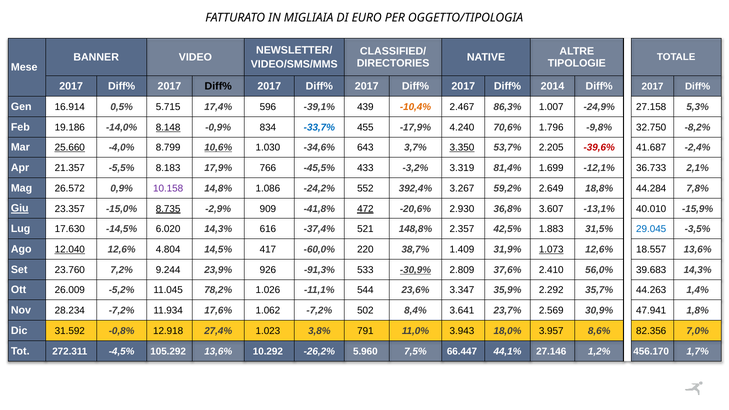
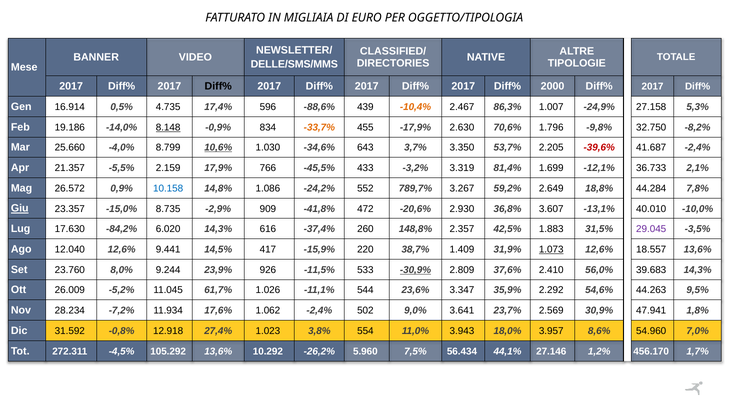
VIDEO/SMS/MMS: VIDEO/SMS/MMS -> DELLE/SMS/MMS (294, 64)
2014: 2014 -> 2000 (553, 86)
5.715: 5.715 -> 4.735 (168, 107)
-39,1%: -39,1% -> -88,6% (319, 107)
-33,7% colour: blue -> orange (319, 127)
4.240: 4.240 -> 2.630 (462, 127)
25.660 underline: present -> none (70, 148)
3.350 underline: present -> none (462, 148)
8.183: 8.183 -> 2.159 (168, 168)
10.158 colour: purple -> blue (168, 188)
392,4%: 392,4% -> 789,7% (415, 188)
8.735 underline: present -> none (168, 209)
472 underline: present -> none (365, 209)
-15,9%: -15,9% -> -10,0% (698, 209)
-14,5%: -14,5% -> -84,2% (122, 229)
521: 521 -> 260 (365, 229)
29.045 colour: blue -> purple (651, 229)
12.040 underline: present -> none (70, 250)
4.804: 4.804 -> 9.441 (168, 250)
-60,0%: -60,0% -> -15,9% (319, 250)
7,2%: 7,2% -> 8,0% (122, 270)
-91,3%: -91,3% -> -11,5% (319, 270)
78,2%: 78,2% -> 61,7% (218, 290)
35,7%: 35,7% -> 54,6% (599, 290)
1,4%: 1,4% -> 9,5% (698, 290)
1.062 -7,2%: -7,2% -> -2,4% (319, 311)
8,4%: 8,4% -> 9,0% (415, 311)
791: 791 -> 554 (365, 331)
82.356: 82.356 -> 54.960 (651, 331)
66.447: 66.447 -> 56.434 (462, 351)
